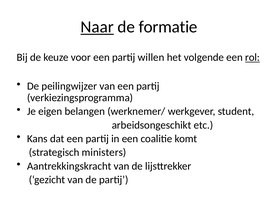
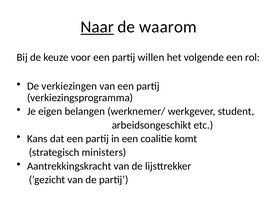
formatie: formatie -> waarom (168, 27)
rol underline: present -> none (253, 57)
peilingwijzer: peilingwijzer -> verkiezingen (69, 86)
